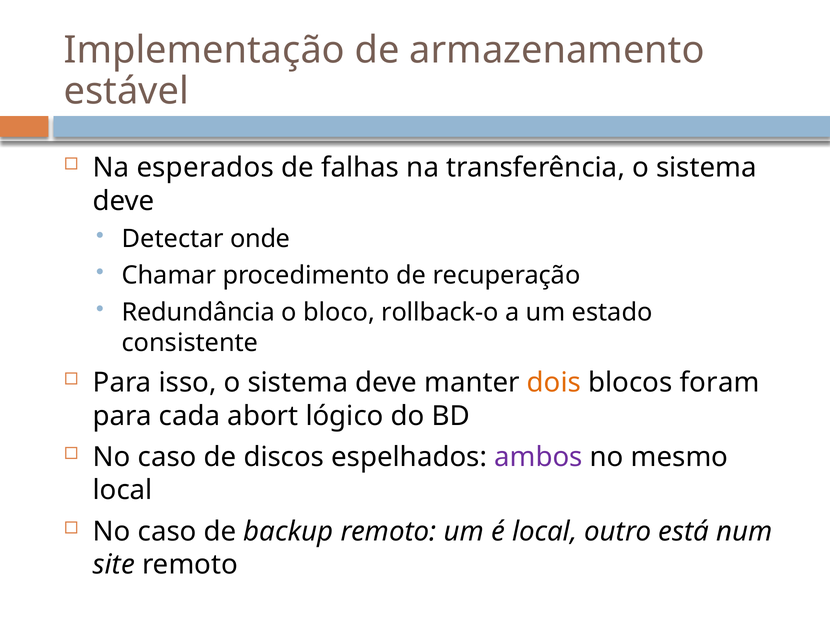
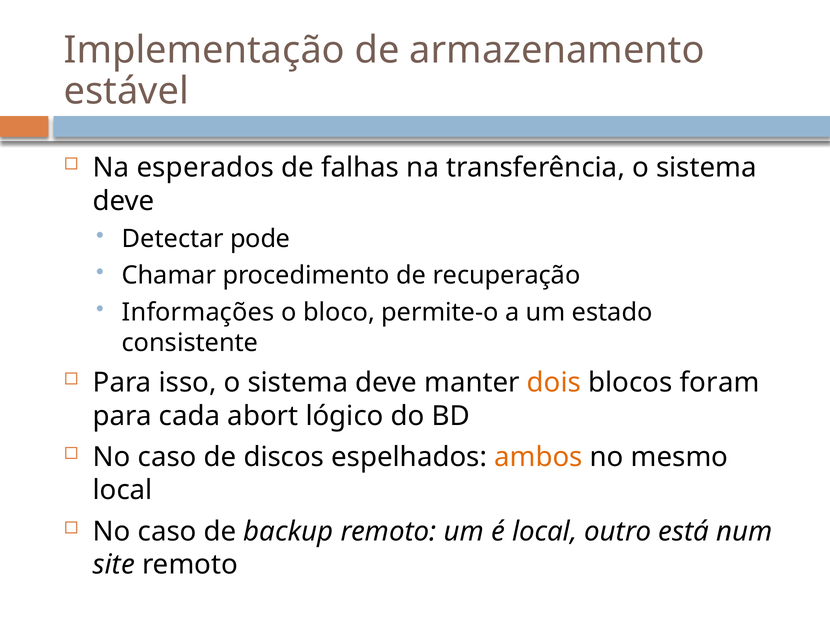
onde: onde -> pode (260, 239)
Redundância: Redundância -> Informações (198, 313)
rollback‐o: rollback‐o -> permite‐o (440, 313)
ambos colour: purple -> orange (538, 458)
